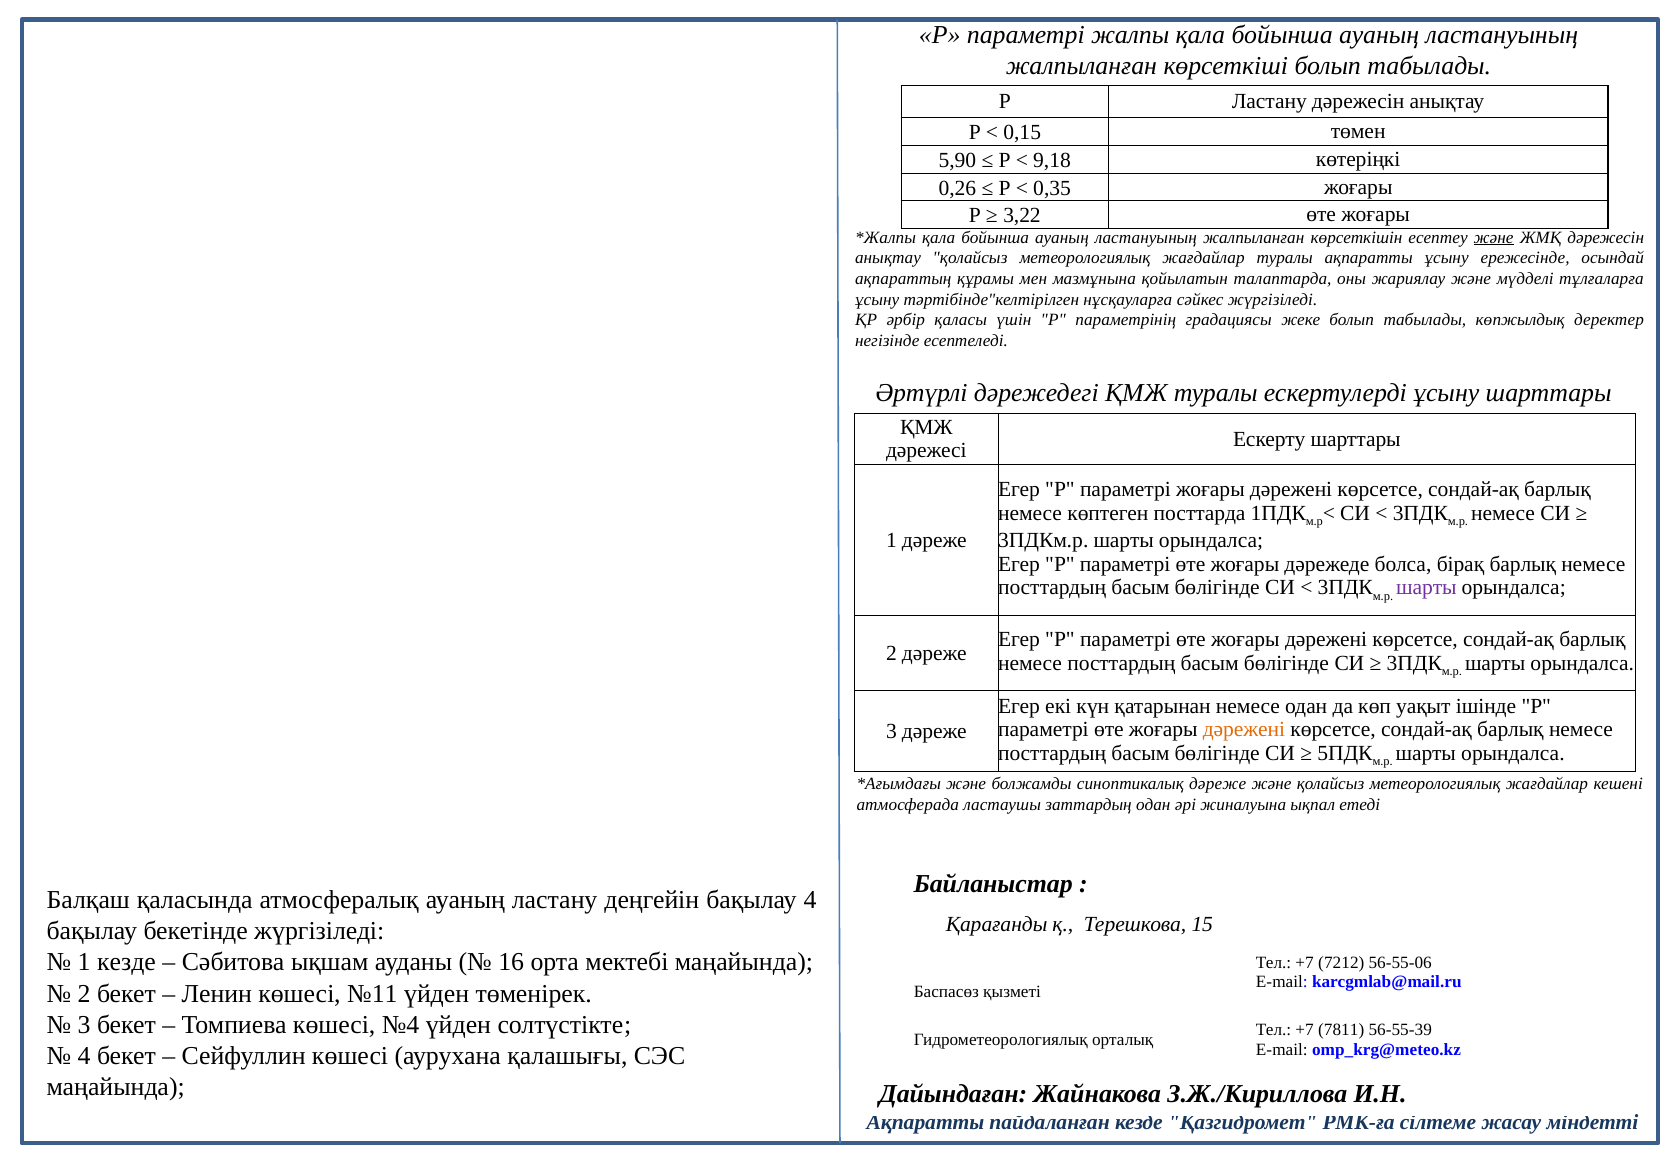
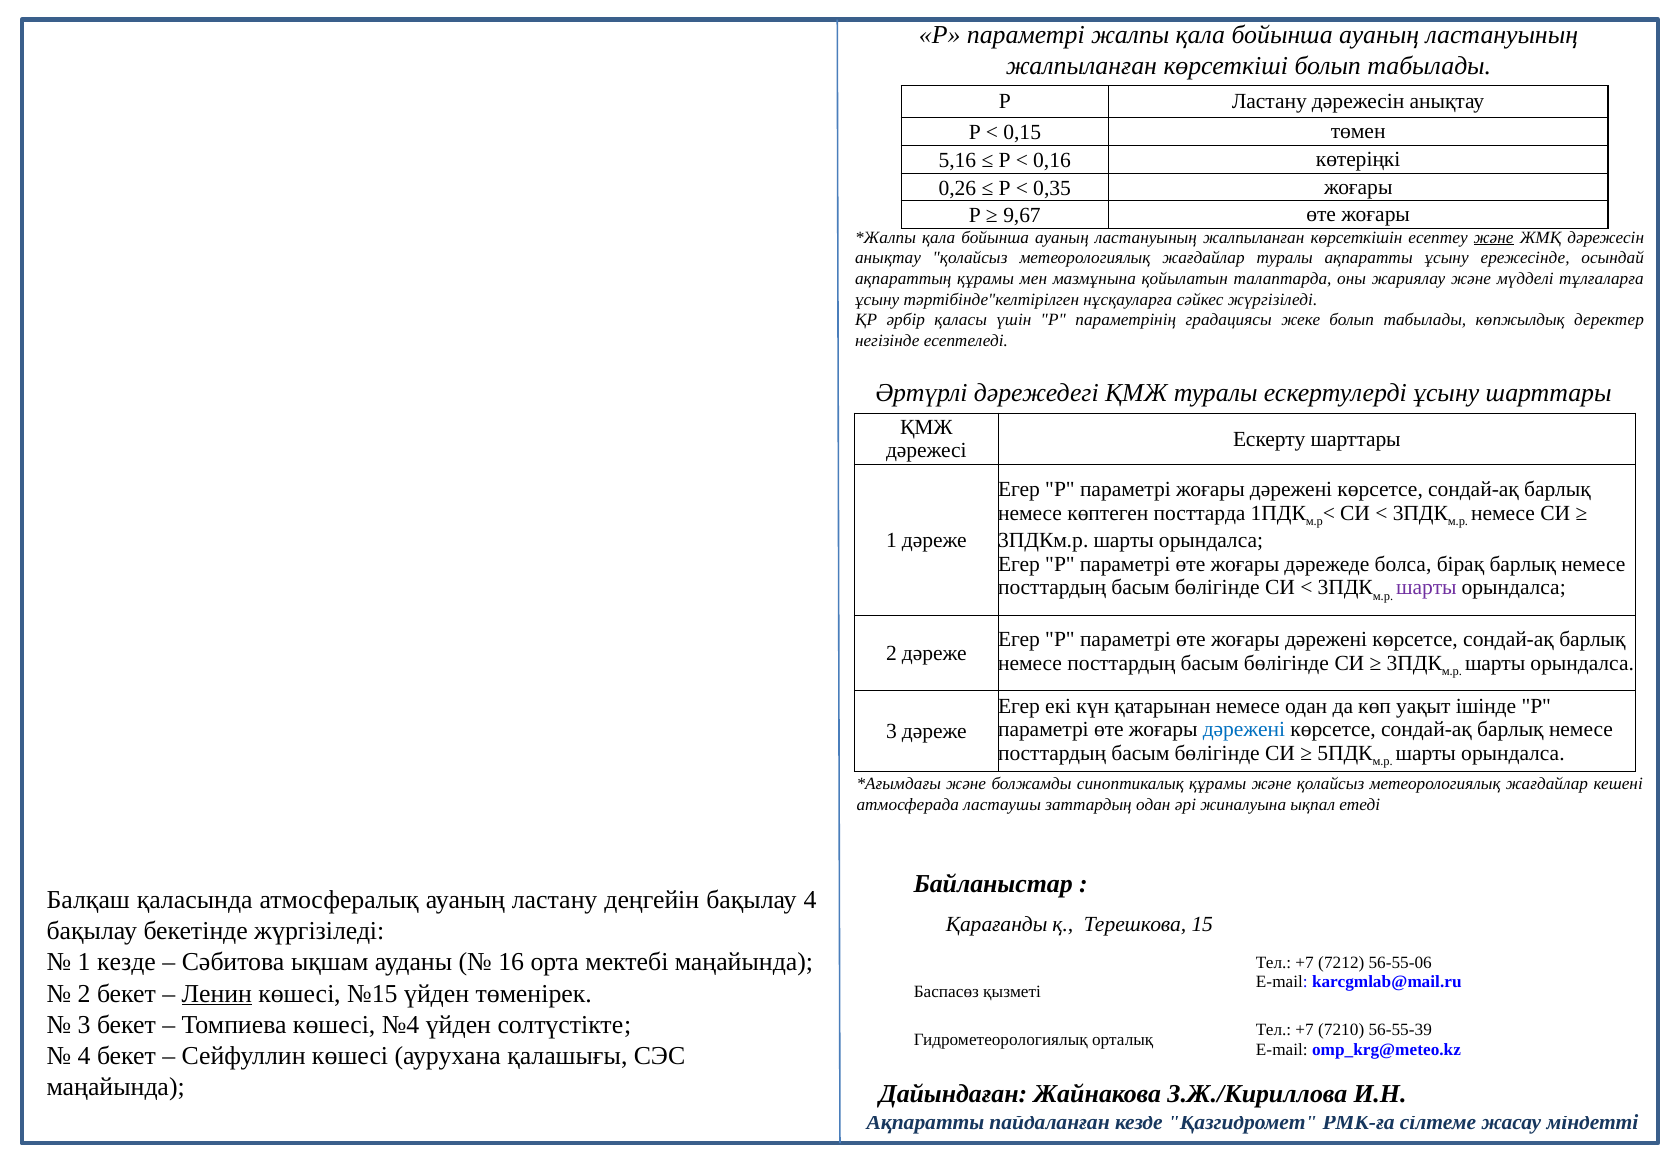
5,90: 5,90 -> 5,16 (957, 160)
9,18: 9,18 -> 0,16 (1052, 160)
3,22: 3,22 -> 9,67 (1022, 216)
дәрежені colour: orange -> blue (1244, 730)
синоптикалық дәреже: дәреже -> құрамы (1218, 784)
Ленин underline: none -> present (217, 994)
№11: №11 -> №15 (372, 994)
7811: 7811 -> 7210 (1341, 1030)
